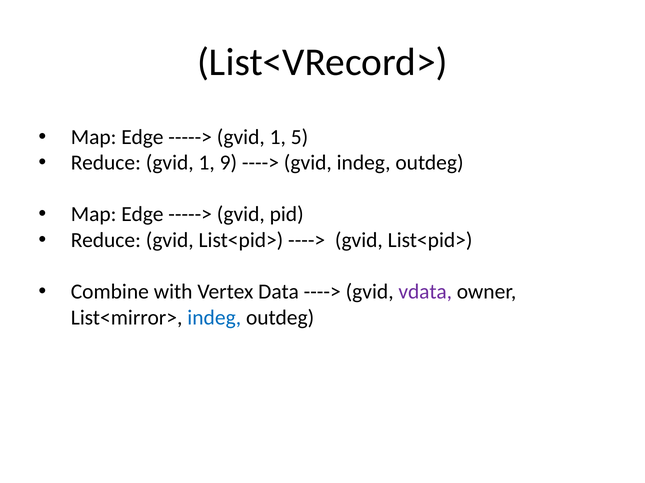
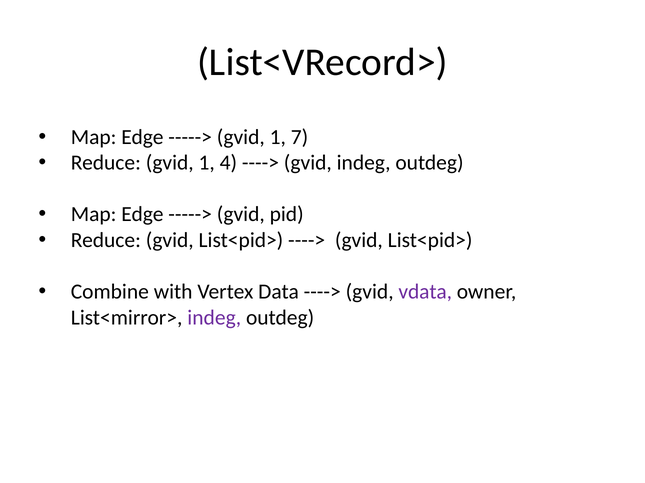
5: 5 -> 7 (300, 137)
9: 9 -> 4 (228, 163)
indeg colour: blue -> purple (214, 318)
